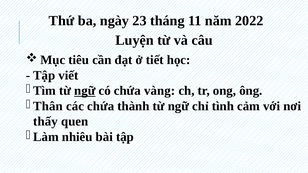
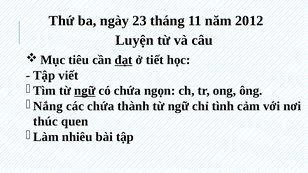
2022: 2022 -> 2012 (249, 21)
đạt underline: none -> present (124, 60)
vàng: vàng -> ngọn (160, 91)
Thân: Thân -> Nắng (48, 106)
thấy: thấy -> thúc (46, 122)
